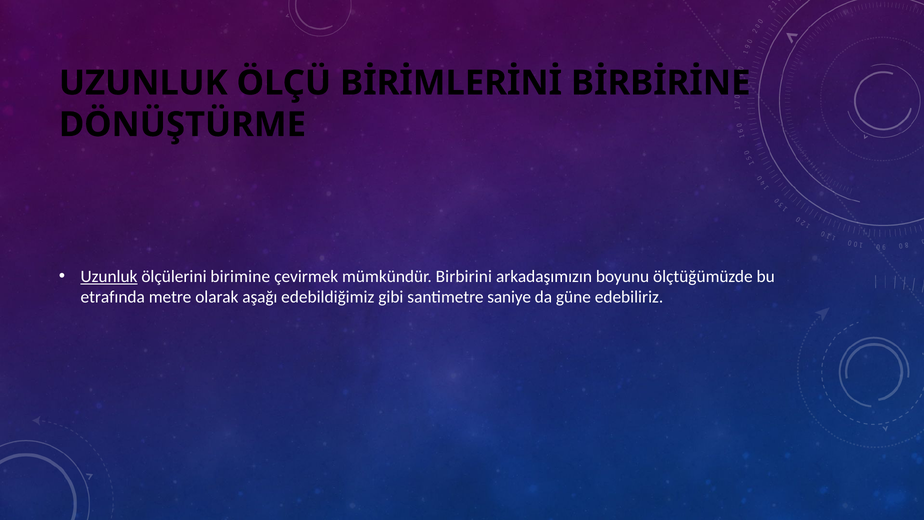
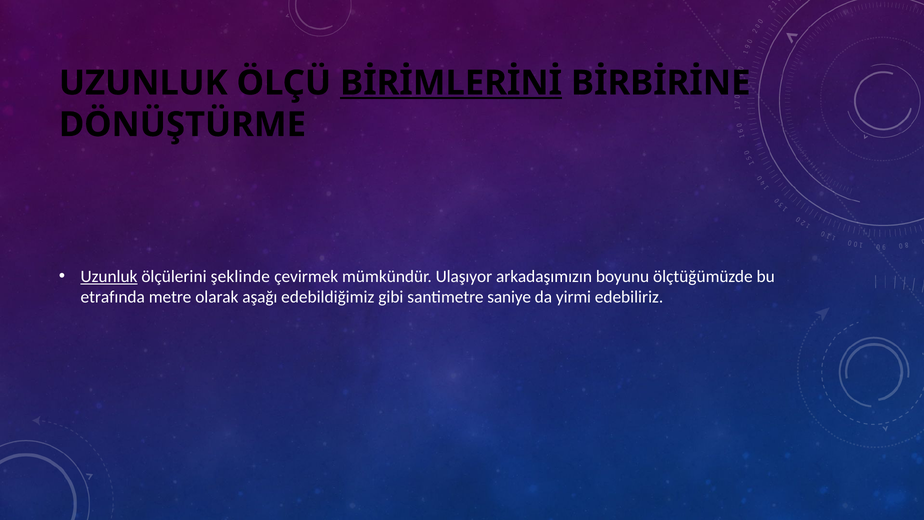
BİRİMLERİNİ underline: none -> present (451, 83)
birimine: birimine -> şeklinde (240, 276)
Birbirini: Birbirini -> Ulaşıyor (464, 276)
güne: güne -> yirmi (574, 297)
